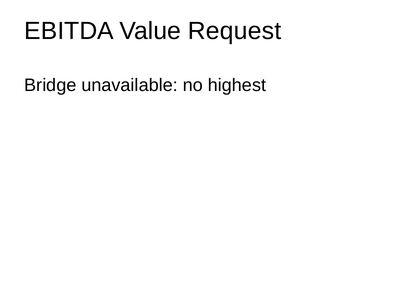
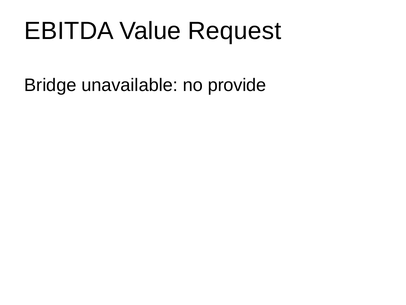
highest: highest -> provide (237, 85)
